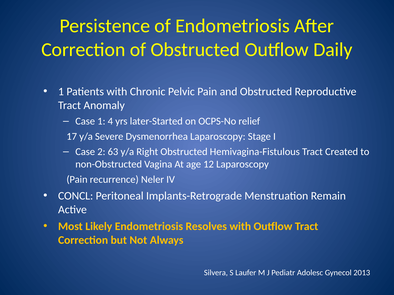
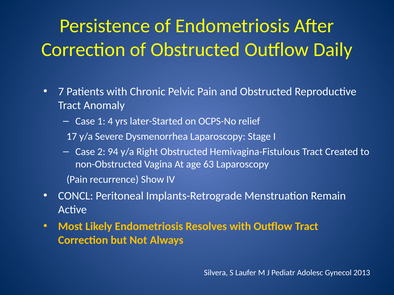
1: 1 -> 7 (61, 92)
63: 63 -> 94 (113, 152)
12: 12 -> 63 (209, 165)
Neler: Neler -> Show (153, 180)
